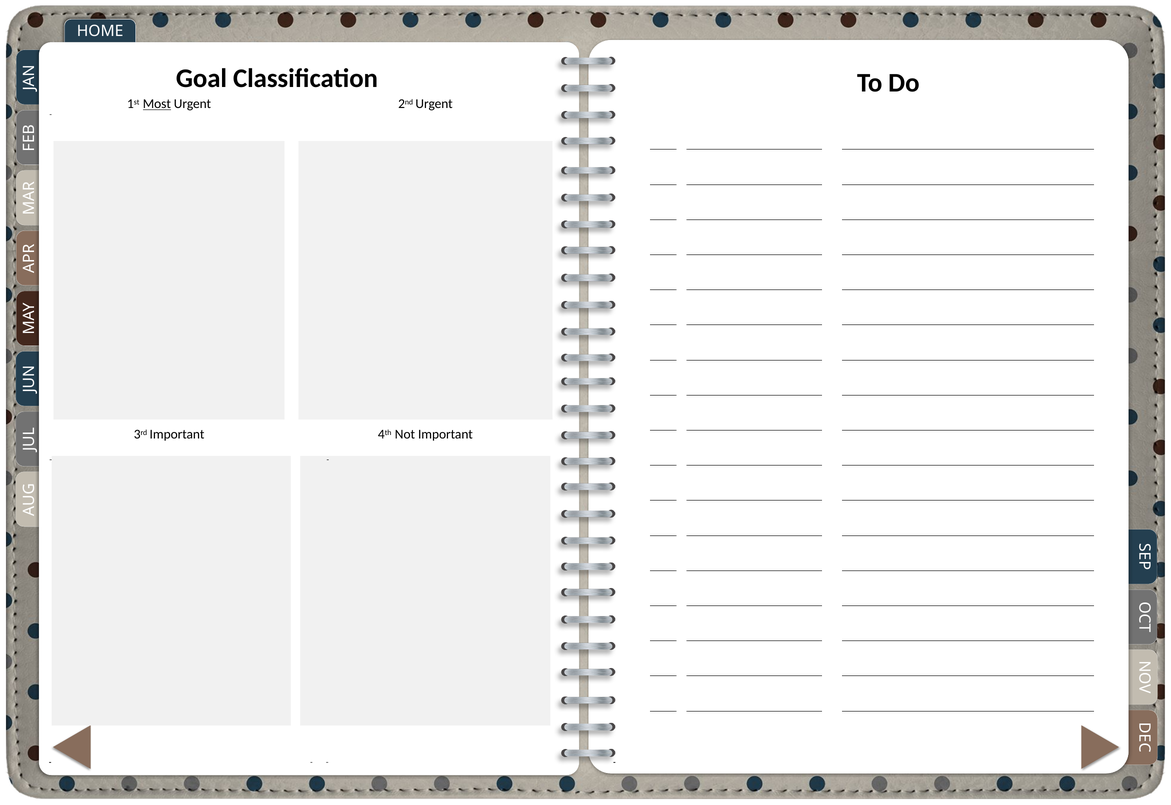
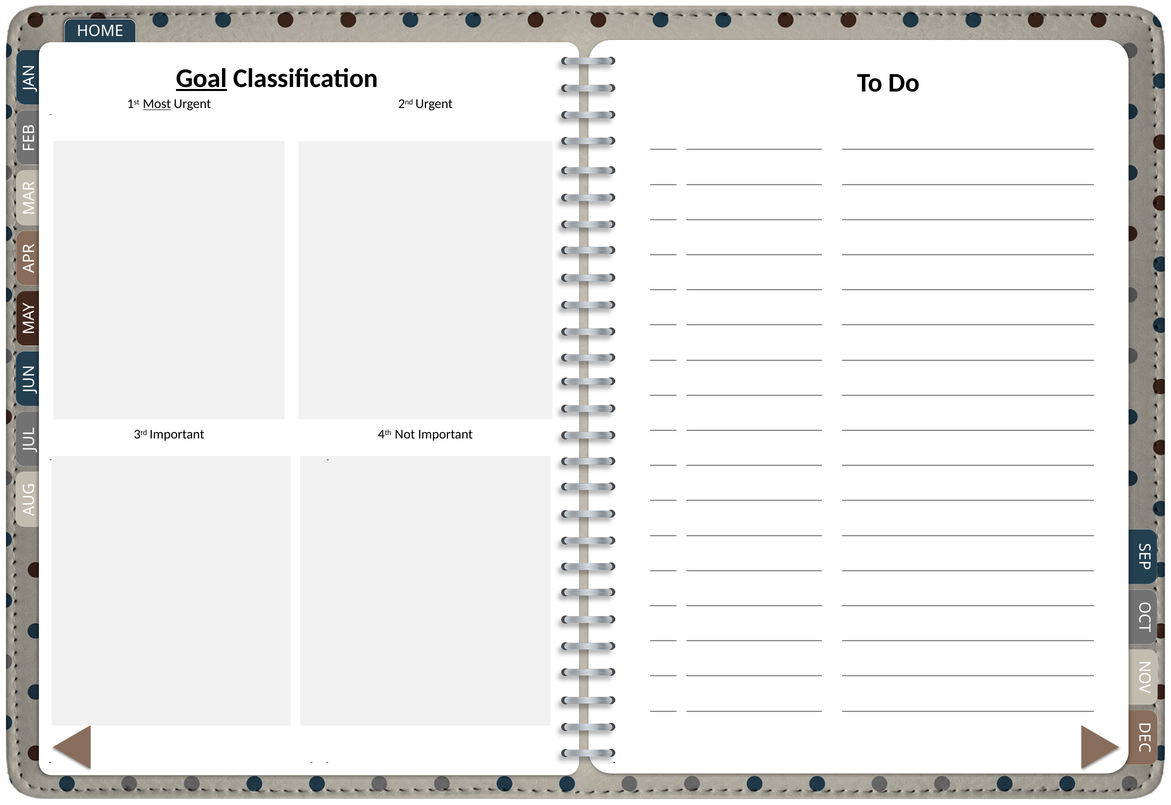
Goal underline: none -> present (201, 78)
